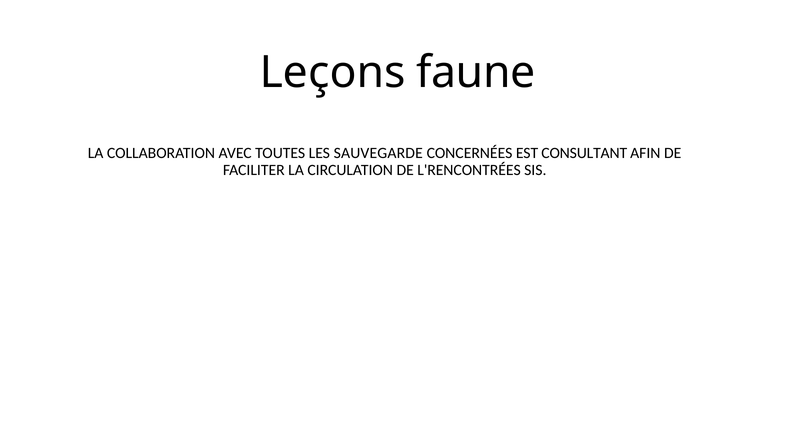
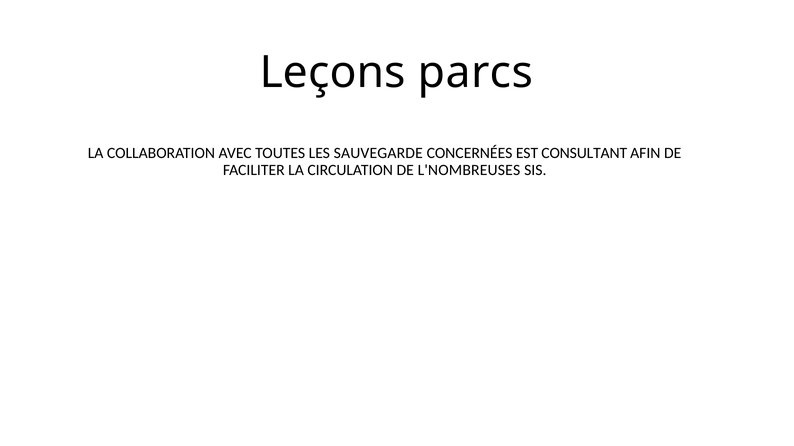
faune: faune -> parcs (475, 73)
L'RENCONTRÉES: L'RENCONTRÉES -> L'NOMBREUSES (469, 170)
